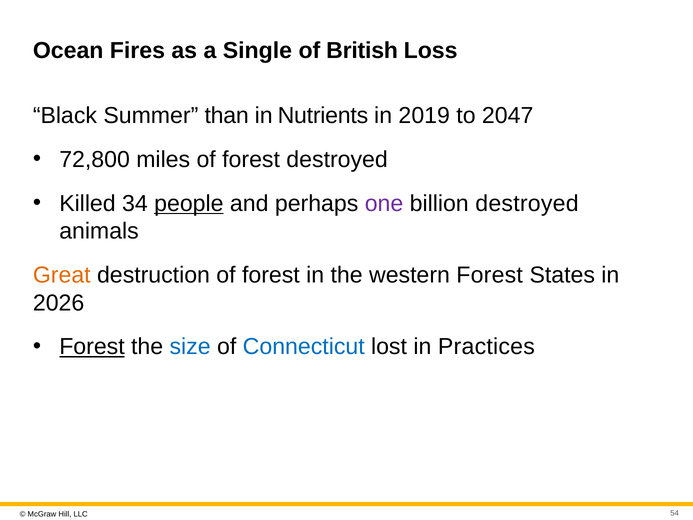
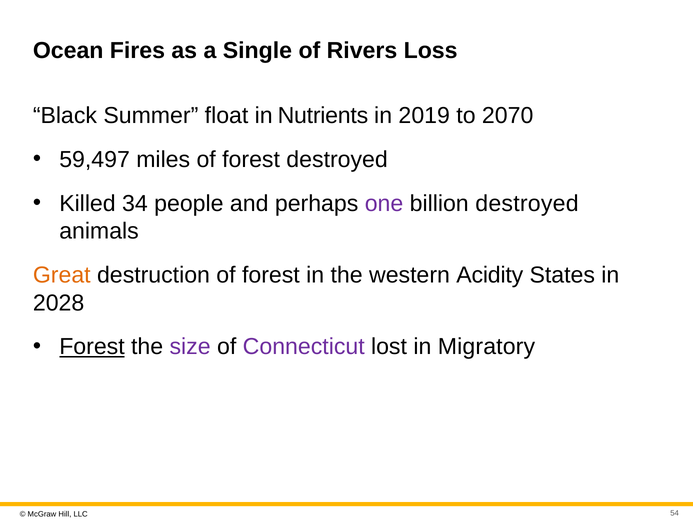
British: British -> Rivers (362, 50)
than: than -> float (227, 116)
2047: 2047 -> 2070 (508, 116)
72,800: 72,800 -> 59,497 (95, 160)
people underline: present -> none (189, 203)
western Forest: Forest -> Acidity (490, 275)
2026: 2026 -> 2028 (59, 303)
size colour: blue -> purple (190, 347)
Connecticut colour: blue -> purple (304, 347)
Practices: Practices -> Migratory (486, 347)
